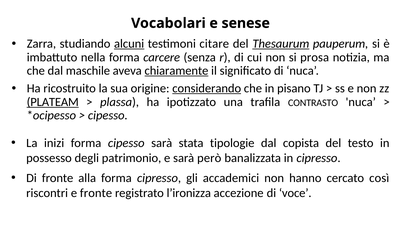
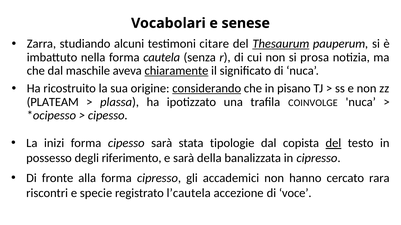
alcuni underline: present -> none (129, 44)
carcere: carcere -> cautela (162, 57)
PLATEAM underline: present -> none (53, 102)
CONTRASTO: CONTRASTO -> COINVOLGE (313, 103)
del underline: none -> present (333, 144)
patrimonio: patrimonio -> riferimento (132, 159)
però: però -> della (209, 159)
così: così -> rara (379, 179)
e fronte: fronte -> specie (96, 194)
l’ironizza: l’ironizza -> l’cautela (189, 194)
